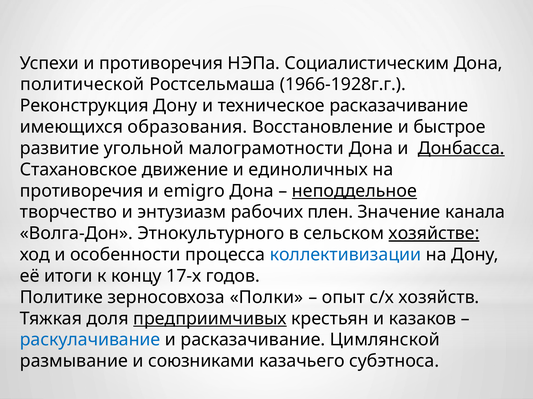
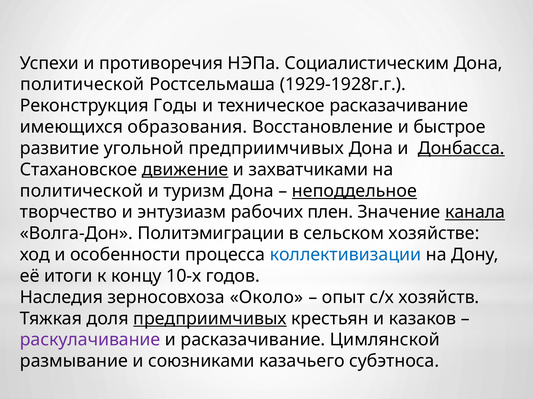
1966-1928г.г: 1966-1928г.г -> 1929-1928г.г (343, 85)
Реконструкция Дону: Дону -> Годы (175, 106)
угольной малограмотности: малограмотности -> предприимчивых (266, 149)
движение underline: none -> present (185, 170)
единоличных: единоличных -> захватчиками (308, 170)
противоречия: противоречия -> политической (82, 191)
emigro: emigro -> туризм (194, 191)
канала underline: none -> present (475, 213)
Этнокультурного: Этнокультурного -> Политэмиграции (211, 234)
хозяйстве underline: present -> none (434, 234)
17-х: 17-х -> 10-х (184, 276)
Политике: Политике -> Наследия (61, 298)
Полки: Полки -> Около (267, 298)
раскулачивание colour: blue -> purple (90, 340)
